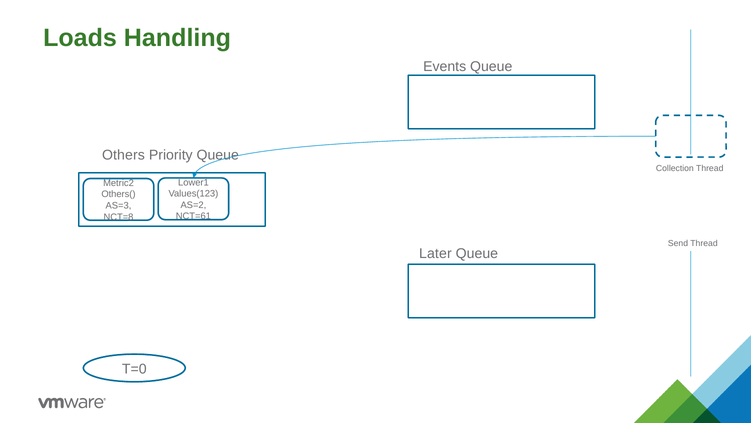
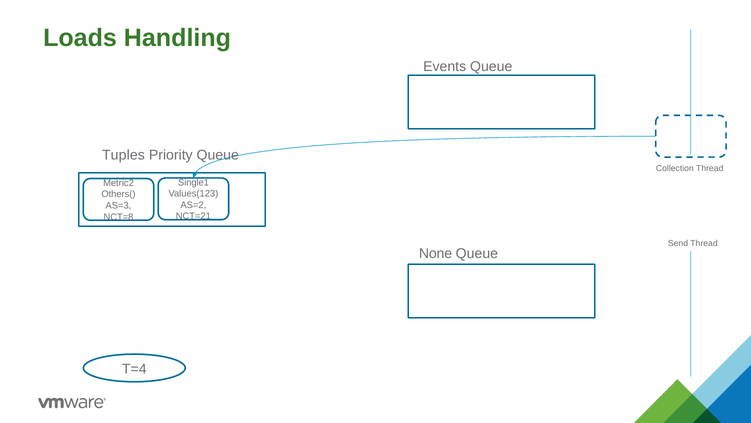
Others: Others -> Tuples (123, 155)
Lower1: Lower1 -> Single1 (193, 182)
NCT=61: NCT=61 -> NCT=21 (193, 216)
Later: Later -> None (436, 253)
T=0: T=0 -> T=4 (134, 369)
